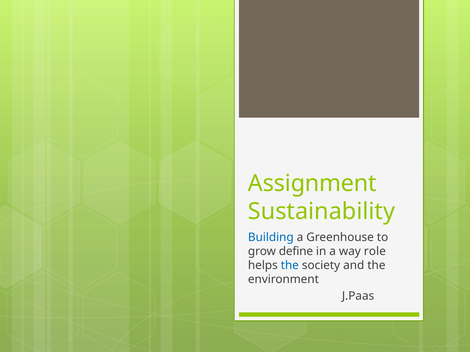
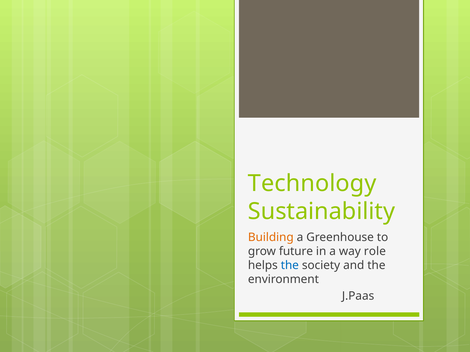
Assignment: Assignment -> Technology (312, 184)
Building colour: blue -> orange (271, 237)
define: define -> future (296, 252)
